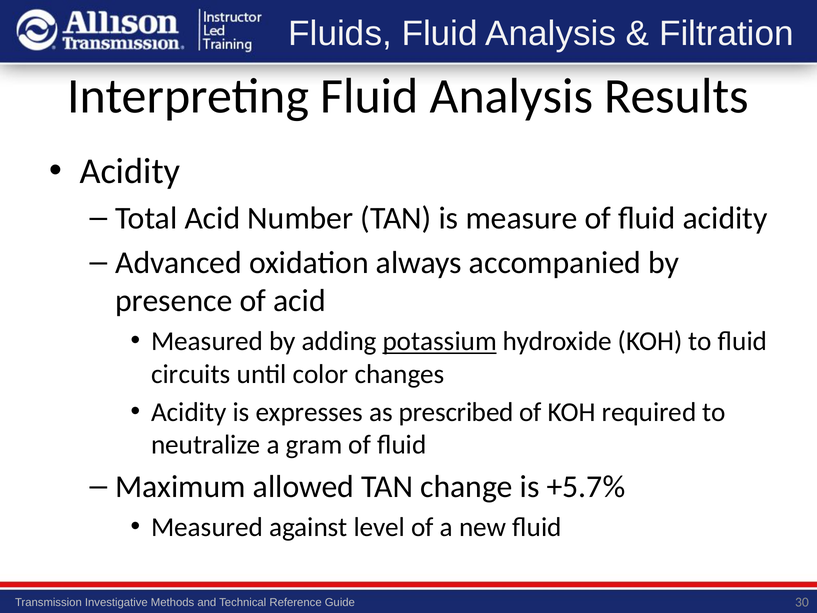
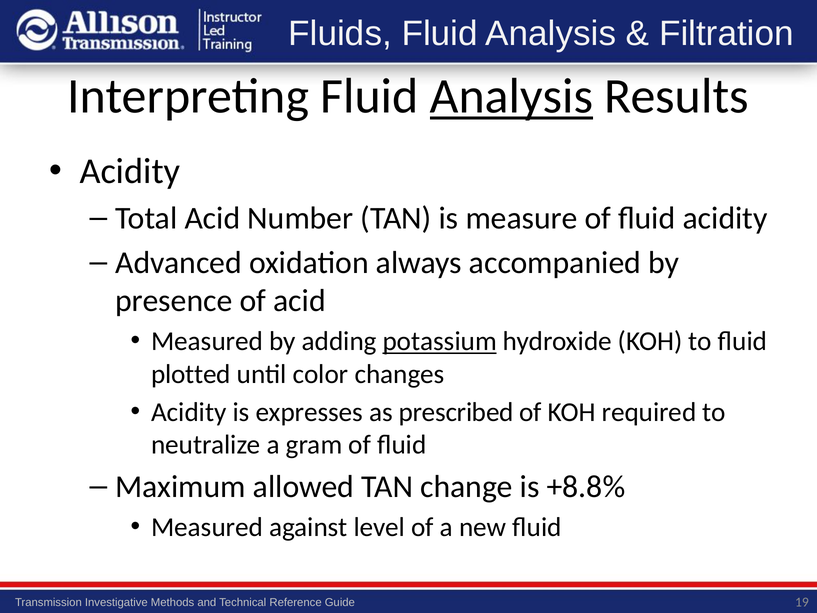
Analysis underline: none -> present (511, 96)
circuits: circuits -> plotted (191, 374)
+5.7%: +5.7% -> +8.8% (586, 487)
30: 30 -> 19 (802, 602)
